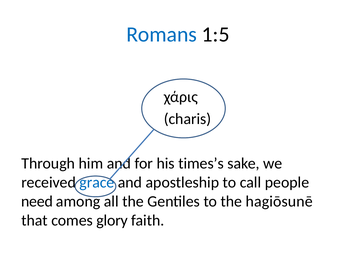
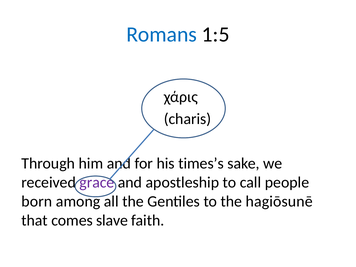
grace colour: blue -> purple (97, 182)
need: need -> born (37, 201)
glory: glory -> slave (112, 220)
